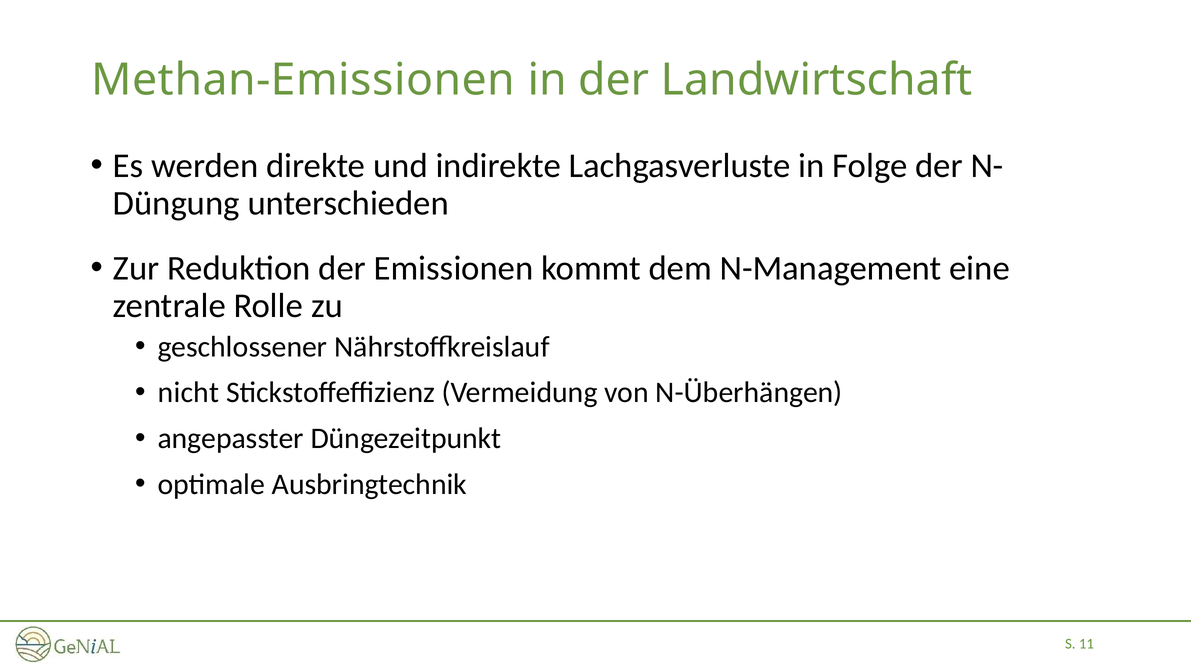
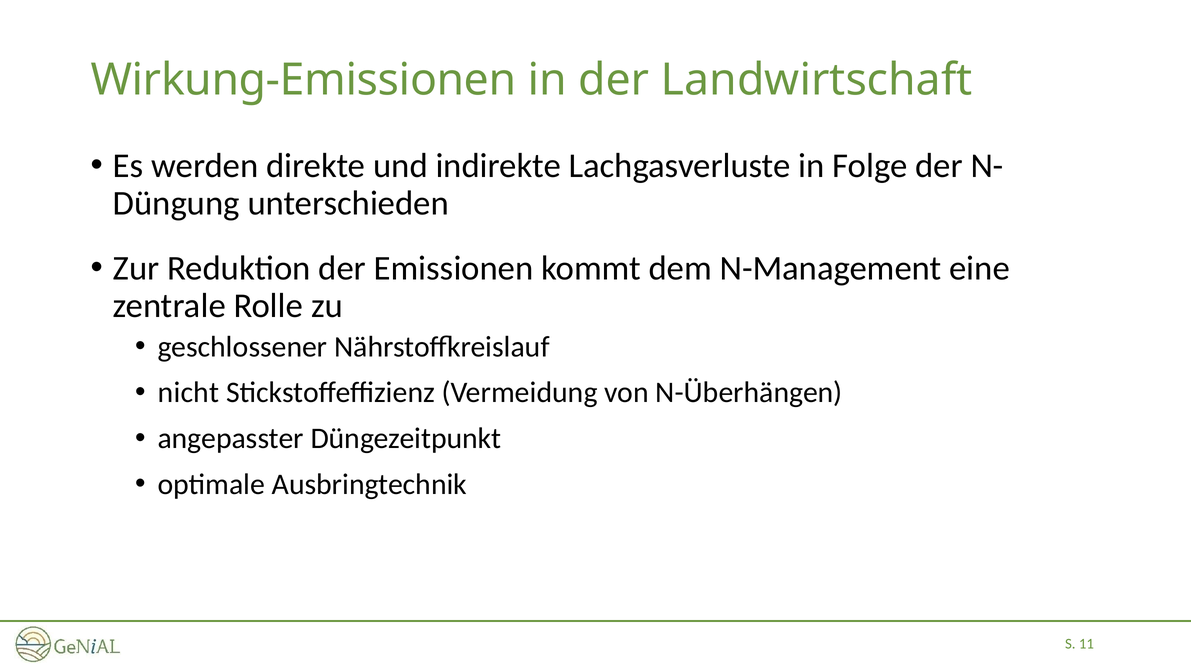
Methan-Emissionen: Methan-Emissionen -> Wirkung-Emissionen (304, 80)
